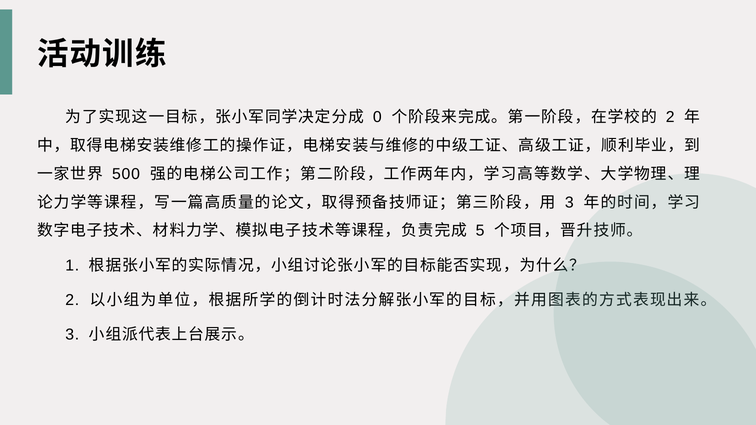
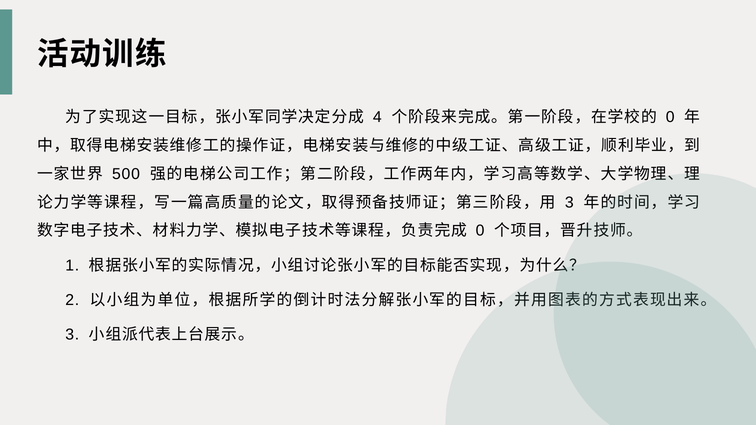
0: 0 -> 4 (377, 117)
2: 2 -> 0 (670, 117)
5: 5 -> 0 (480, 231)
